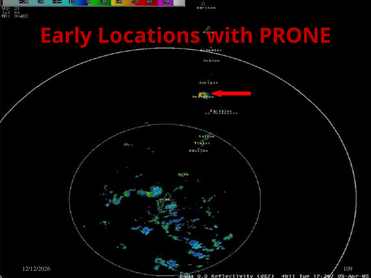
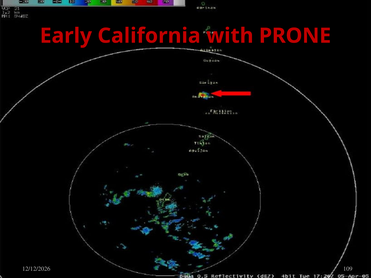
Locations: Locations -> California (149, 36)
